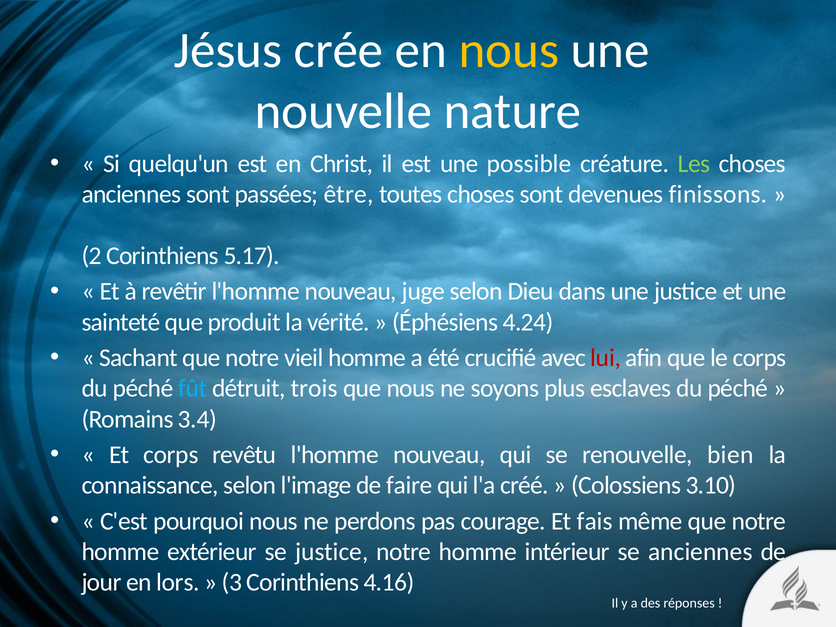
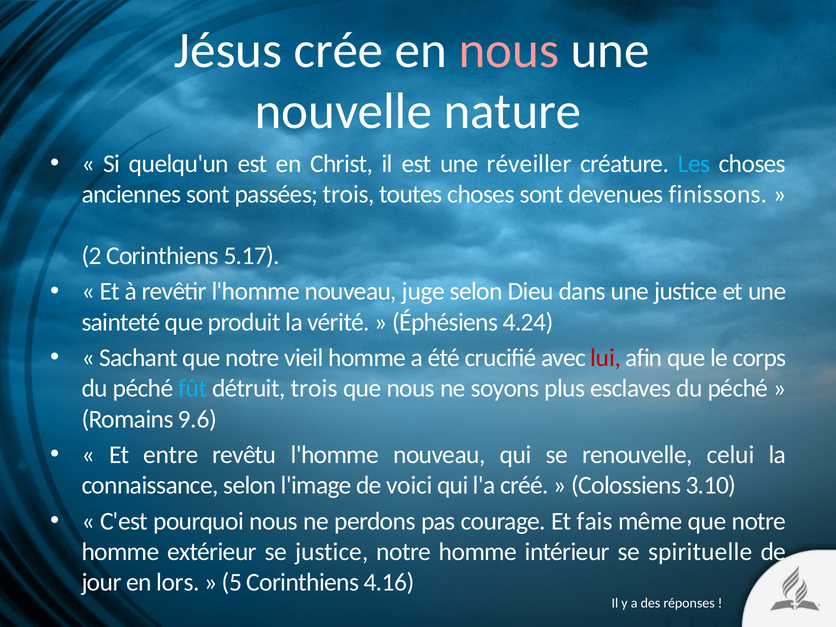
nous colour: yellow -> pink (509, 50)
possible: possible -> réveiller (529, 164)
Les colour: light green -> light blue (694, 164)
passées être: être -> trois (349, 194)
3.4: 3.4 -> 9.6 (197, 419)
Et corps: corps -> entre (171, 455)
bien: bien -> celui (731, 455)
faire: faire -> voici (409, 486)
se anciennes: anciennes -> spirituelle (700, 552)
3: 3 -> 5 (232, 583)
